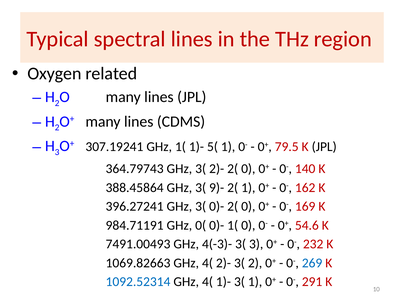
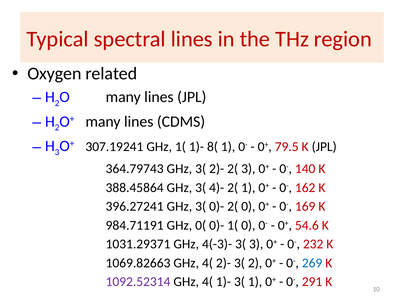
5(: 5( -> 8( (212, 147)
2)- 2( 0: 0 -> 3 (248, 169)
9)-: 9)- -> 4)- (217, 188)
7491.00493: 7491.00493 -> 1031.29371 (138, 244)
1092.52314 colour: blue -> purple (138, 282)
